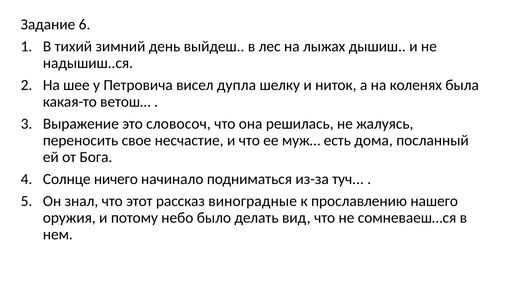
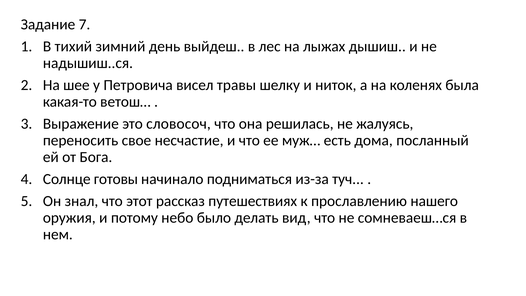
6: 6 -> 7 (84, 25)
дупла: дупла -> травы (236, 85)
ничего: ничего -> готовы (116, 179)
виноградные: виноградные -> путешествиях (253, 201)
